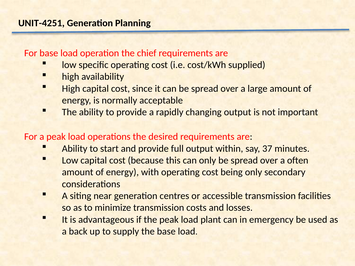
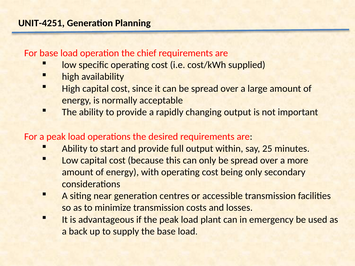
37: 37 -> 25 (267, 149)
often: often -> more (298, 161)
